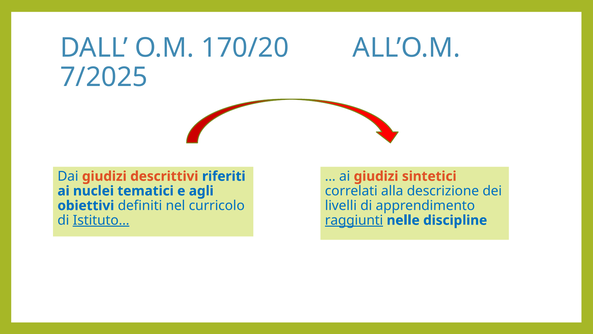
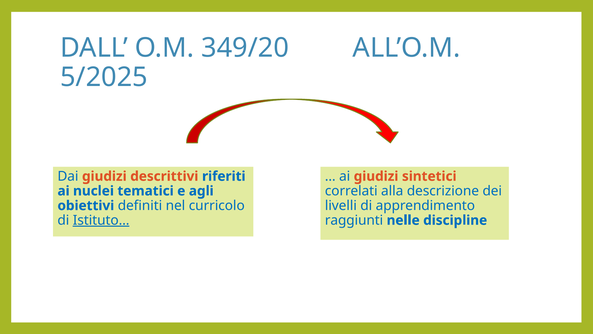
170/20: 170/20 -> 349/20 (245, 48)
7/2025: 7/2025 -> 5/2025 (104, 77)
raggiunti underline: present -> none (354, 220)
